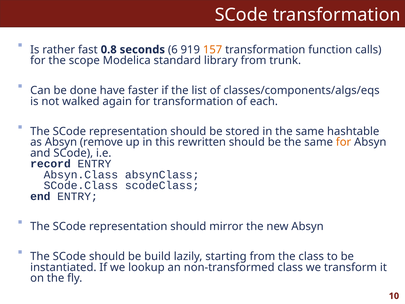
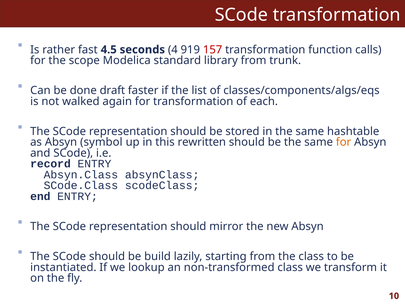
0.8: 0.8 -> 4.5 (109, 50)
6: 6 -> 4 (173, 50)
157 colour: orange -> red (213, 50)
have: have -> draft (112, 90)
remove: remove -> symbol (101, 142)
